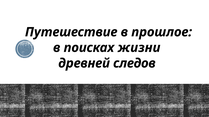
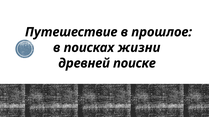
следов: следов -> поиске (134, 64)
